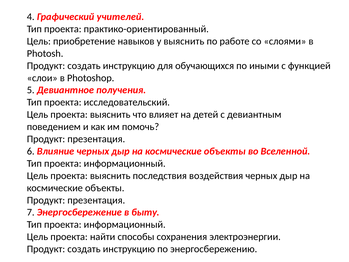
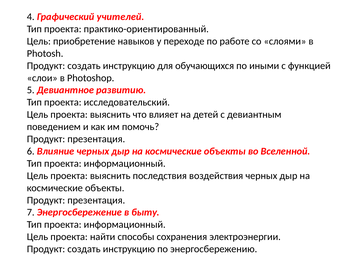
у выяснить: выяснить -> переходе (184, 41)
получения: получения -> развитию (121, 90)
